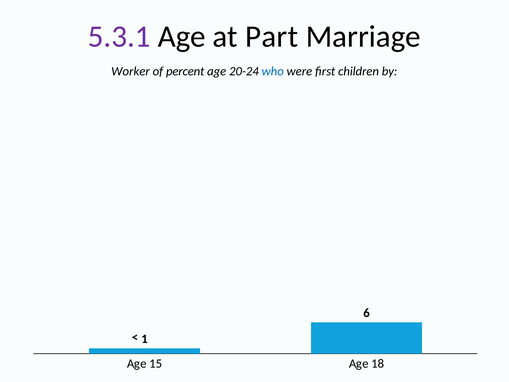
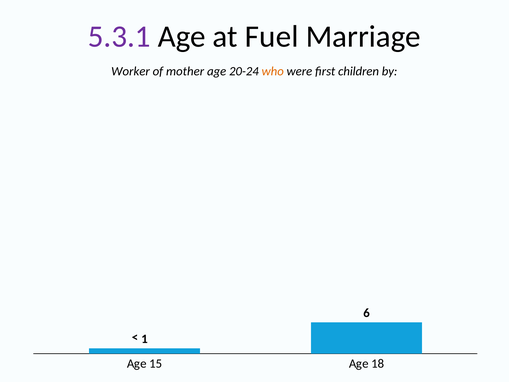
Part: Part -> Fuel (272, 37)
percent: percent -> mother (185, 71)
who colour: blue -> orange (273, 71)
